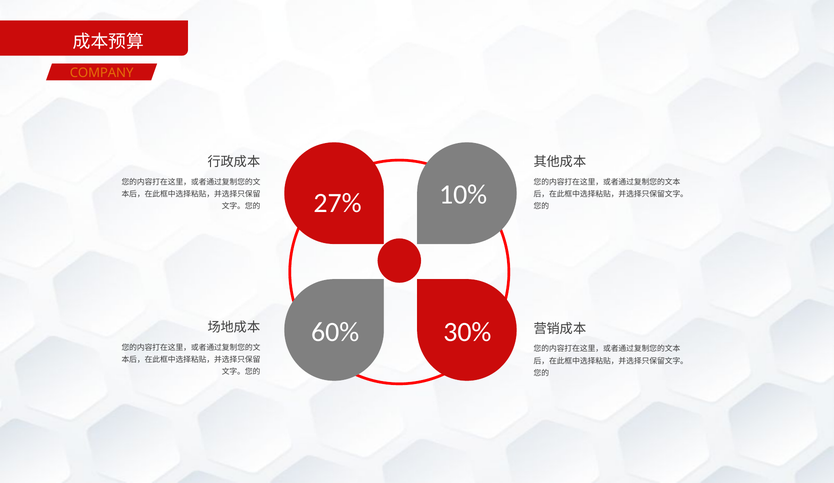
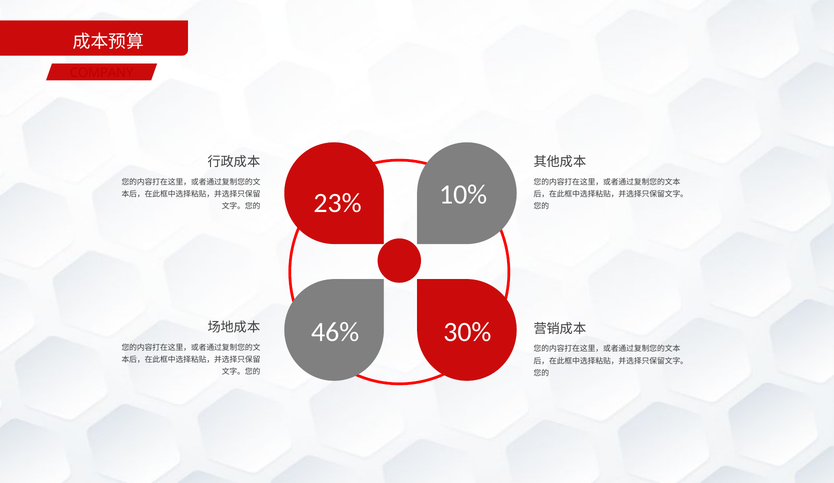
COMPANY colour: orange -> red (102, 73)
27%: 27% -> 23% (338, 203)
60%: 60% -> 46% (335, 332)
